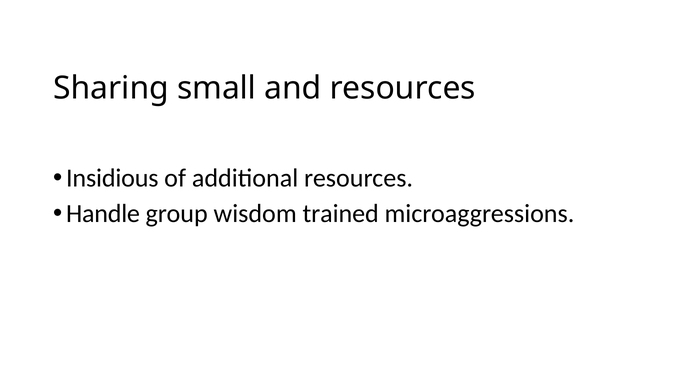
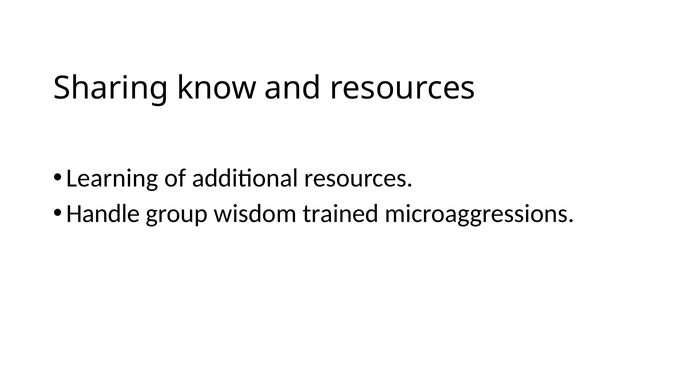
small: small -> know (217, 88)
Insidious: Insidious -> Learning (112, 178)
